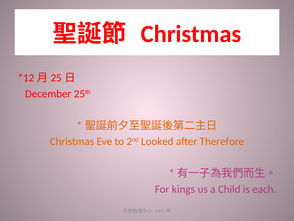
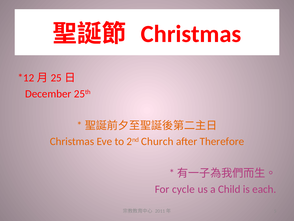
Looked: Looked -> Church (157, 141)
kings: kings -> cycle (183, 189)
